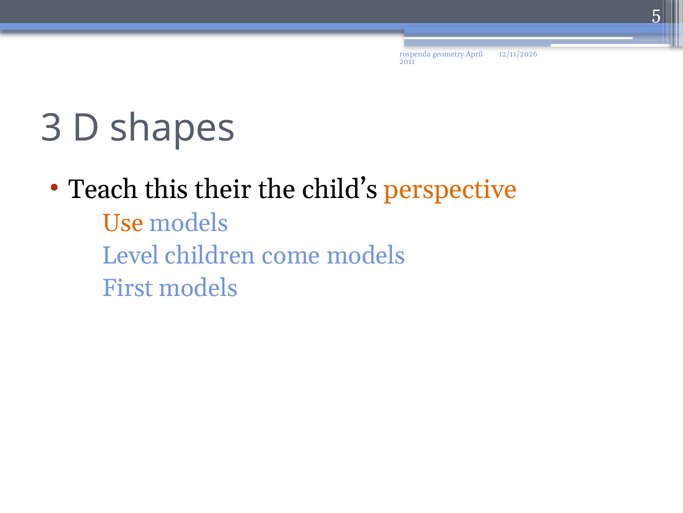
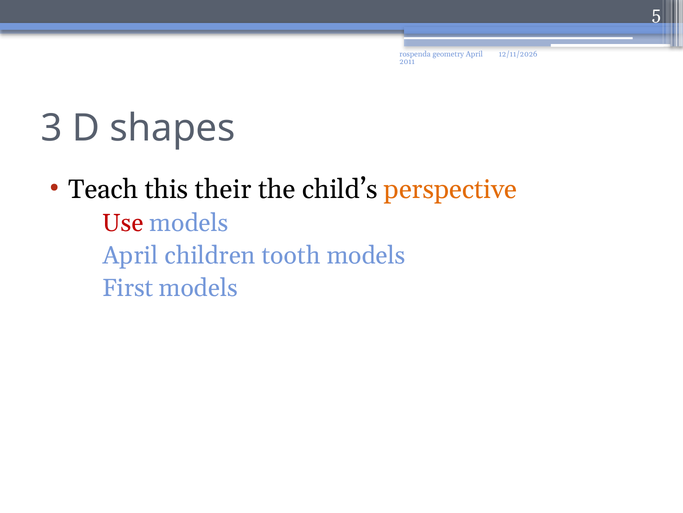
Use colour: orange -> red (123, 223)
Level: Level -> April (130, 255)
come: come -> tooth (291, 255)
